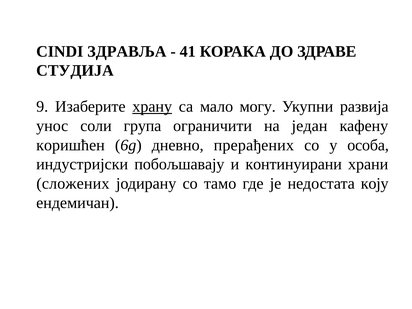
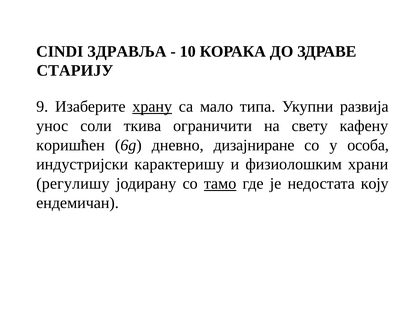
41: 41 -> 10 (188, 51)
СТУДИЈА: СТУДИЈА -> СТАРИЈУ (75, 71)
могу: могу -> типа (258, 107)
група: група -> ткива (142, 126)
један: један -> свету (310, 126)
прерађених: прерађених -> дизајниране (254, 145)
побољшавају: побољшавају -> карактеришу (179, 164)
континуирани: континуирани -> физиолошким (294, 164)
сложених: сложених -> регулишу (73, 184)
тамо underline: none -> present (220, 184)
